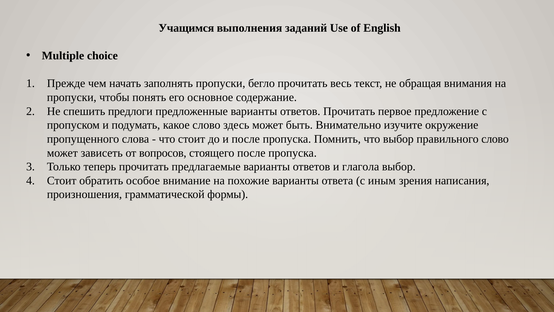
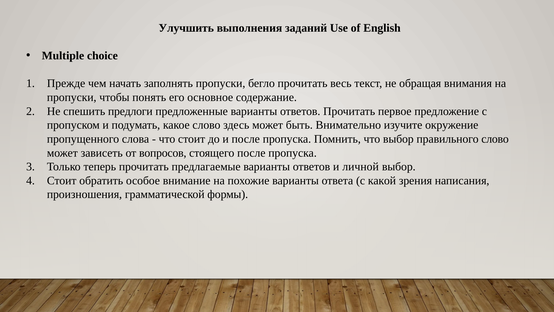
Учащимся: Учащимся -> Улучшить (186, 28)
глагола: глагола -> личной (361, 167)
иным: иным -> какой (382, 180)
